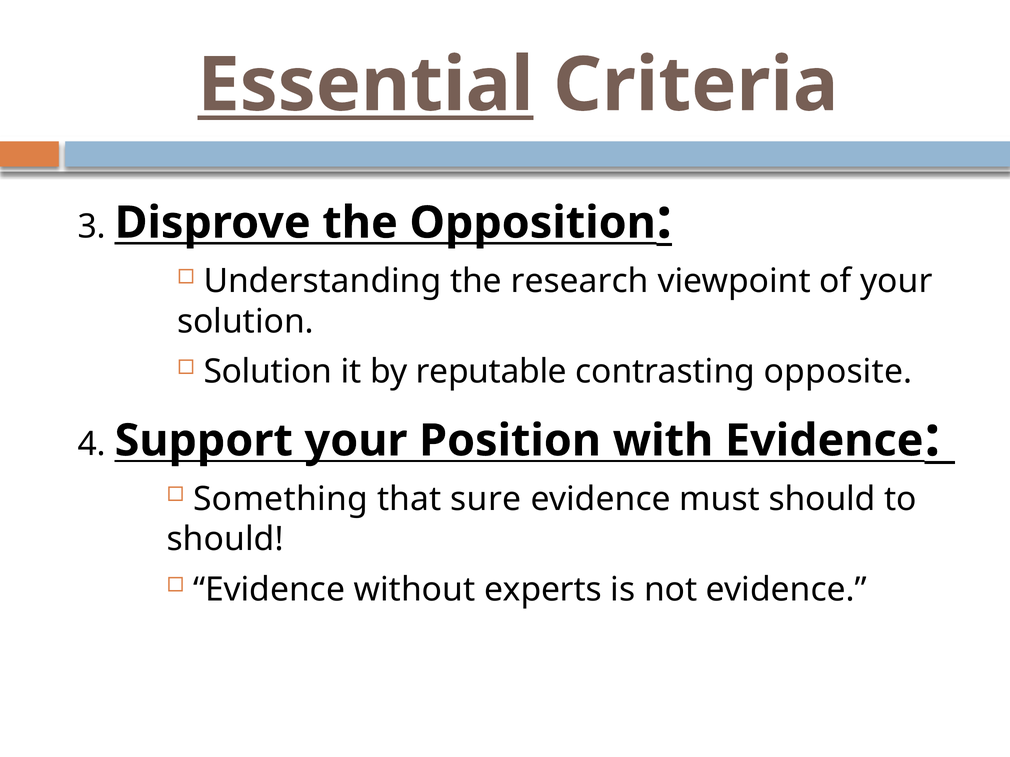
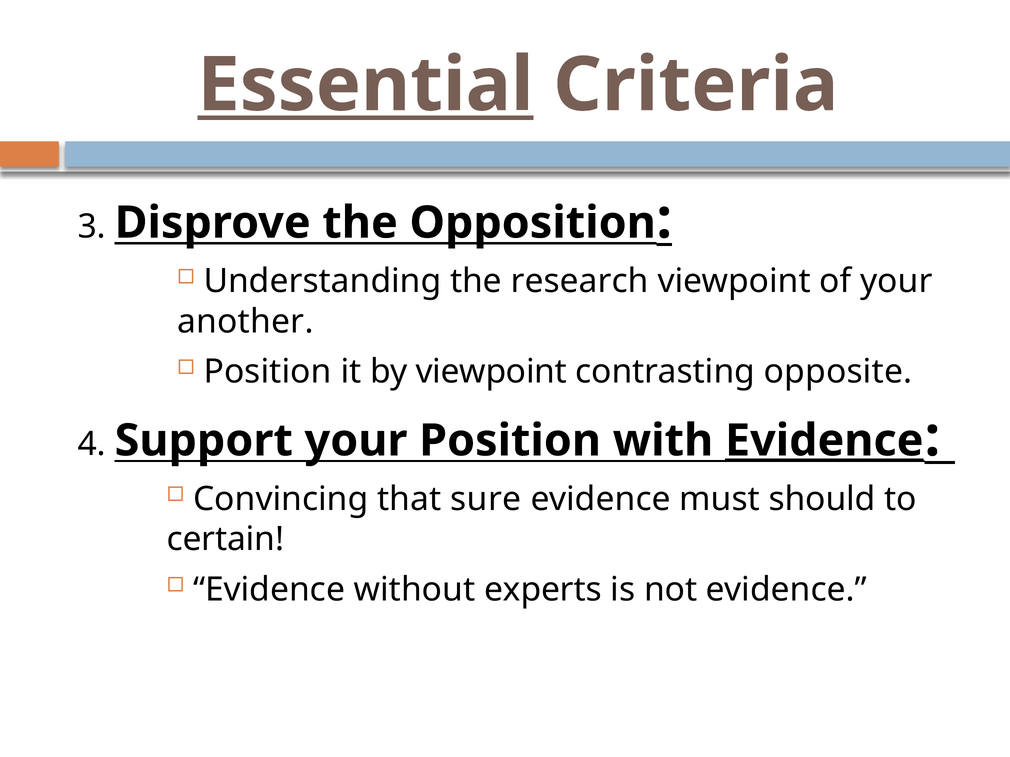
solution: solution -> another (245, 322)
Solution: Solution -> Position (268, 372)
by reputable: reputable -> viewpoint (491, 372)
Evidence underline: none -> present (824, 441)
Something: Something -> Convincing (281, 499)
should: should -> certain (225, 540)
